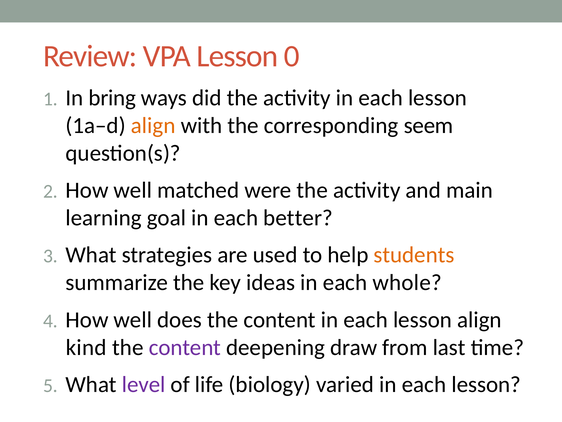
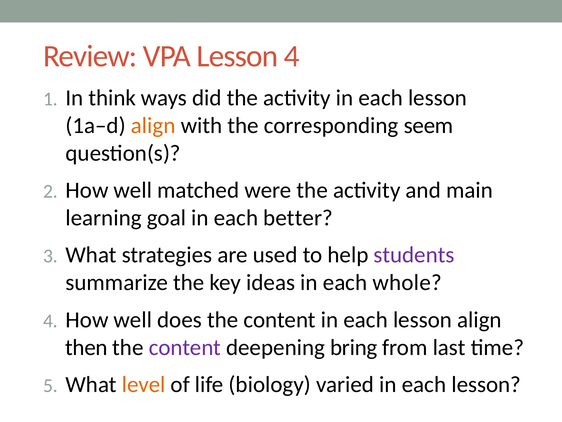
Lesson 0: 0 -> 4 (292, 56)
bring: bring -> think (112, 98)
students colour: orange -> purple (414, 255)
kind: kind -> then (86, 347)
draw: draw -> bring (354, 347)
level colour: purple -> orange (144, 384)
